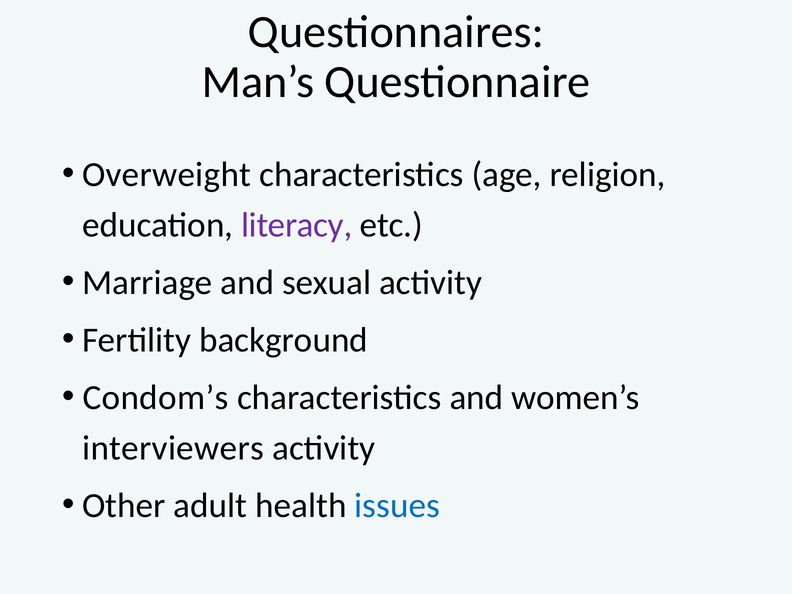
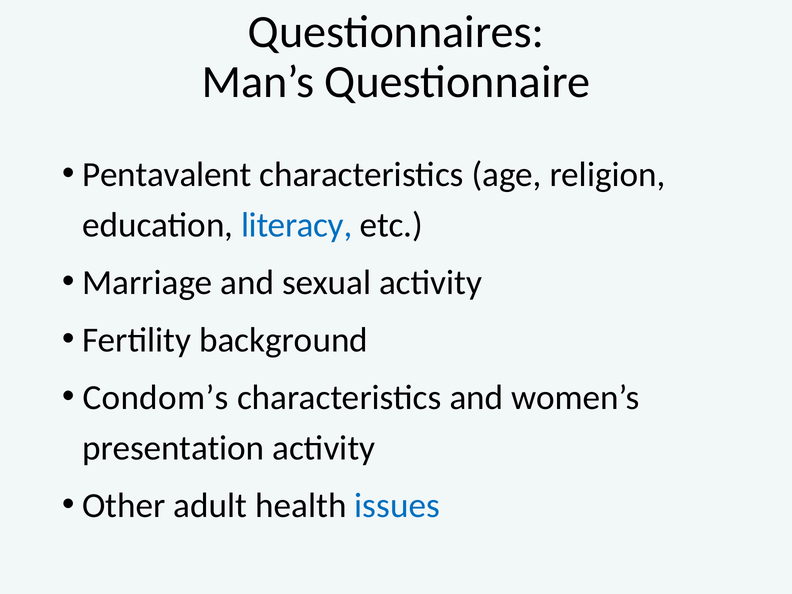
Overweight: Overweight -> Pentavalent (167, 175)
literacy colour: purple -> blue (297, 225)
interviewers: interviewers -> presentation (173, 448)
